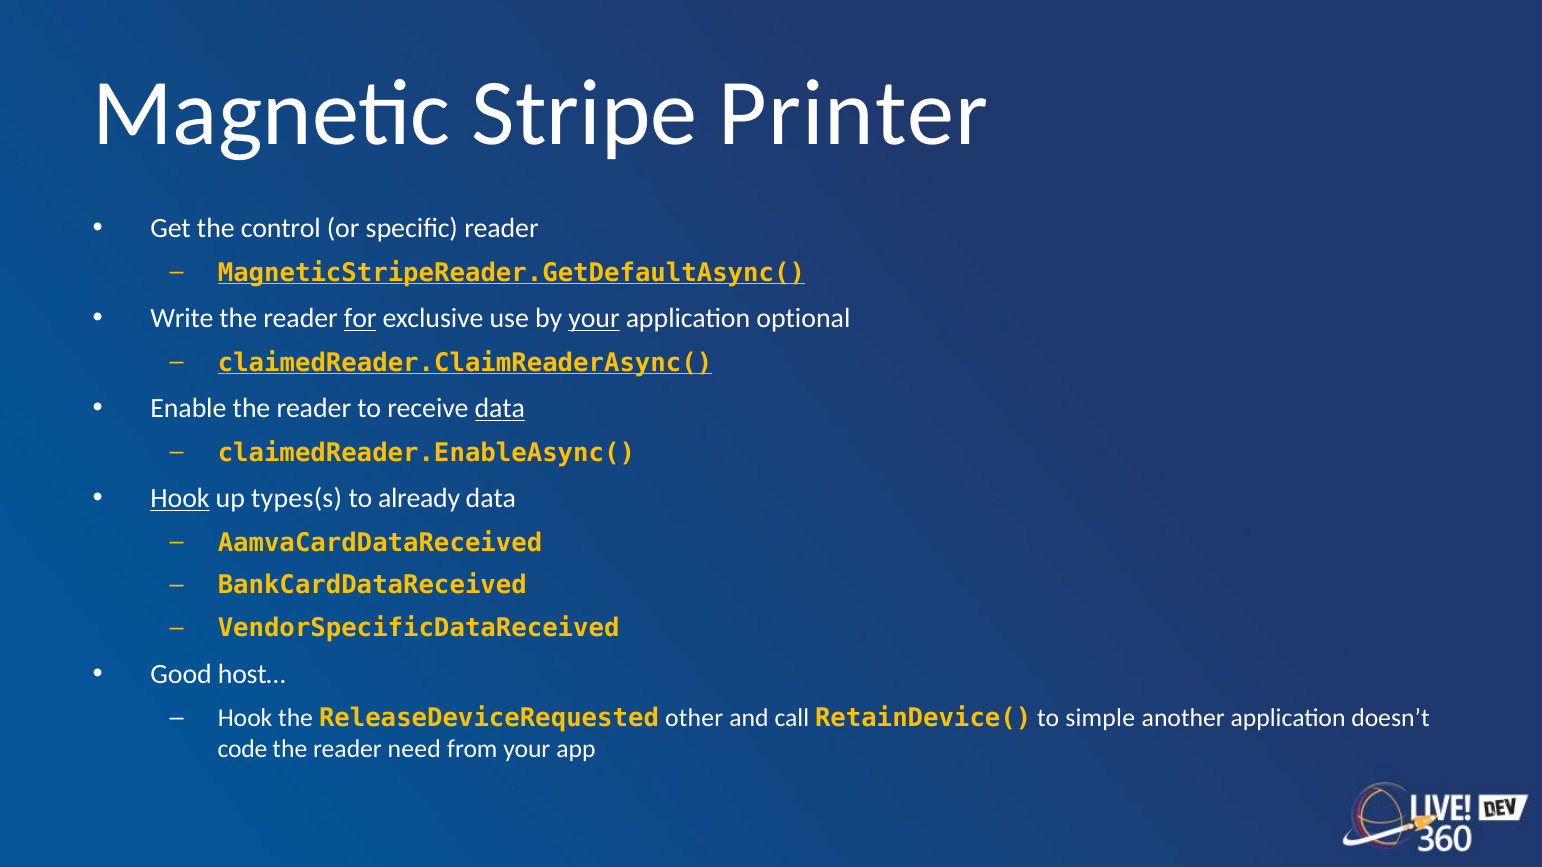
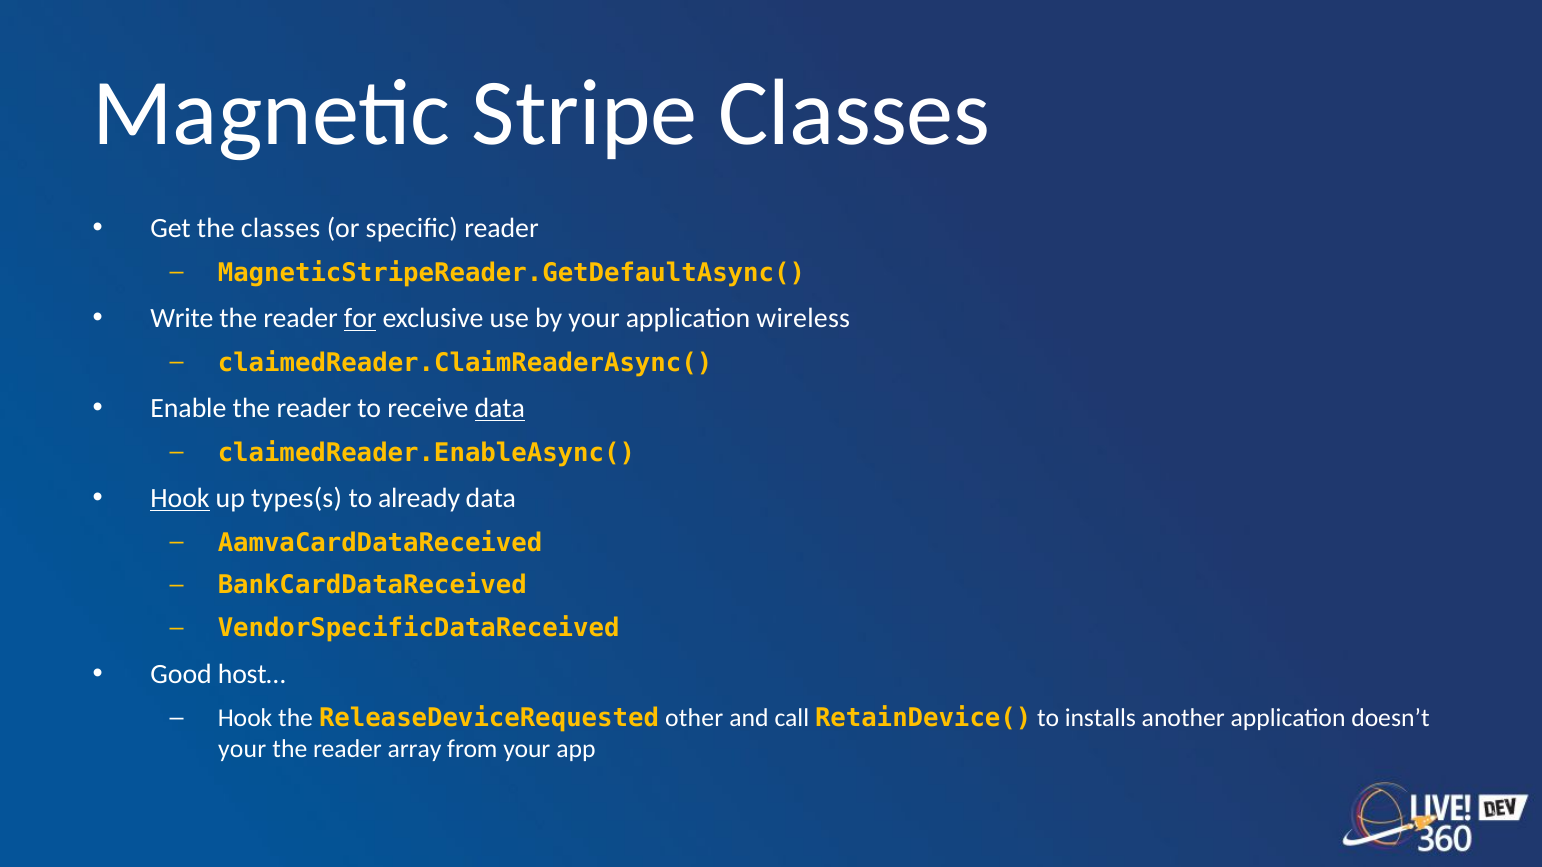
Stripe Printer: Printer -> Classes (854, 114)
the control: control -> classes (281, 229)
MagneticStripeReader.GetDefaultAsync( underline: present -> none (511, 273)
your underline: present -> none (594, 319)
optional: optional -> wireless (803, 319)
claimedReader.ClaimReaderAsync( underline: present -> none (465, 363)
simple: simple -> installs (1100, 719)
code: code -> your (242, 749)
need: need -> array (414, 749)
